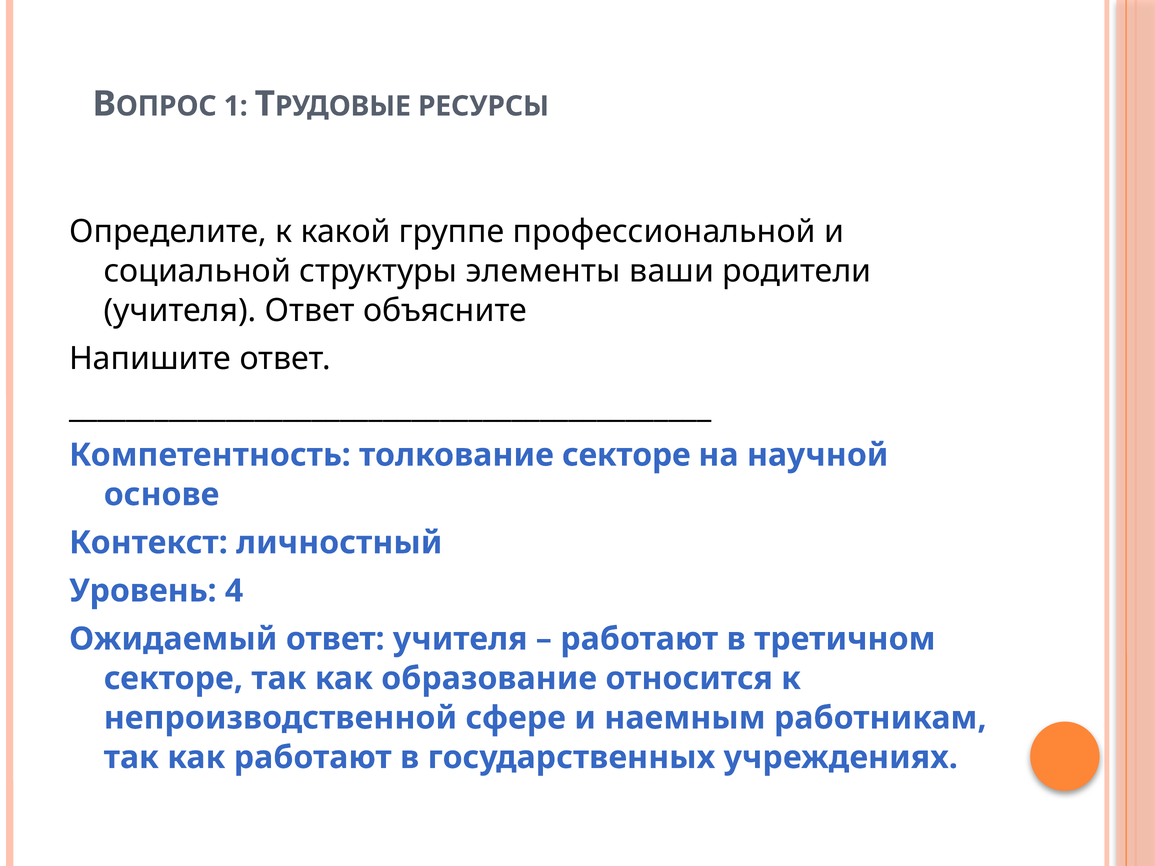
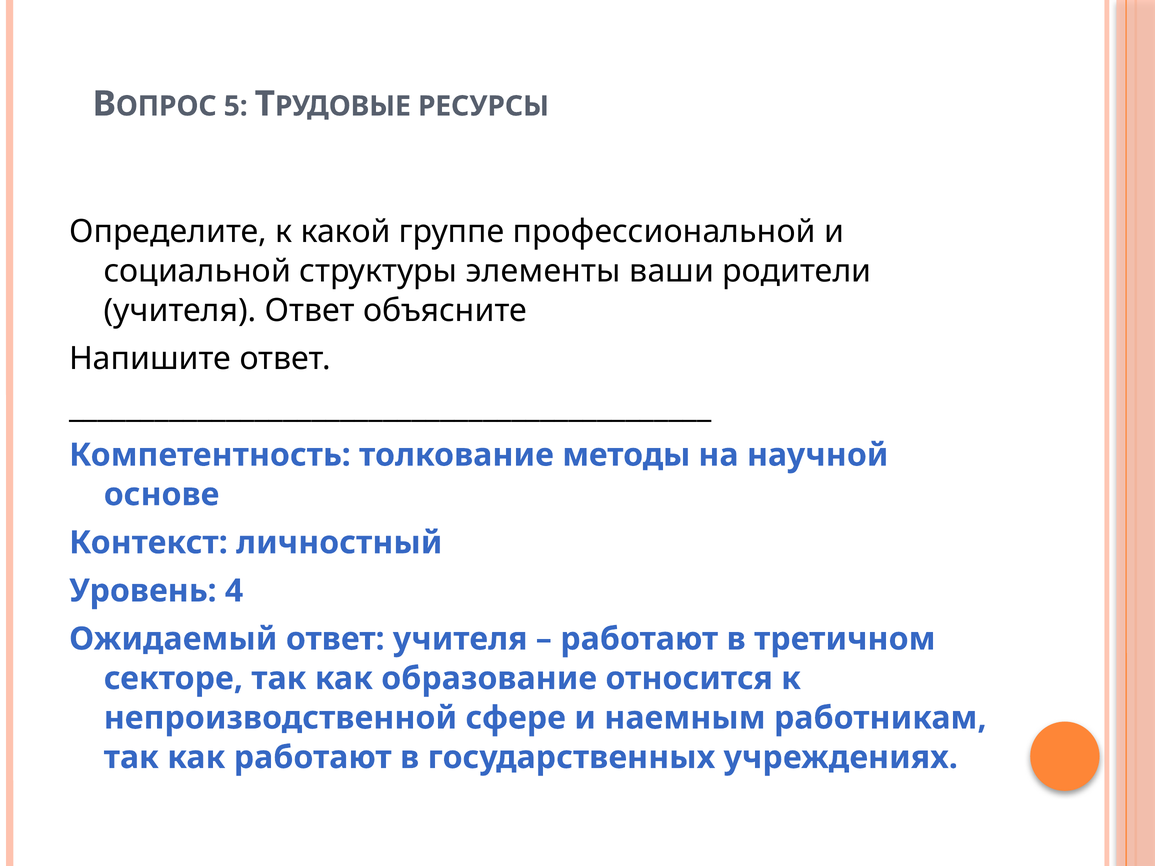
1: 1 -> 5 (236, 106)
толкование секторе: секторе -> методы (626, 455)
